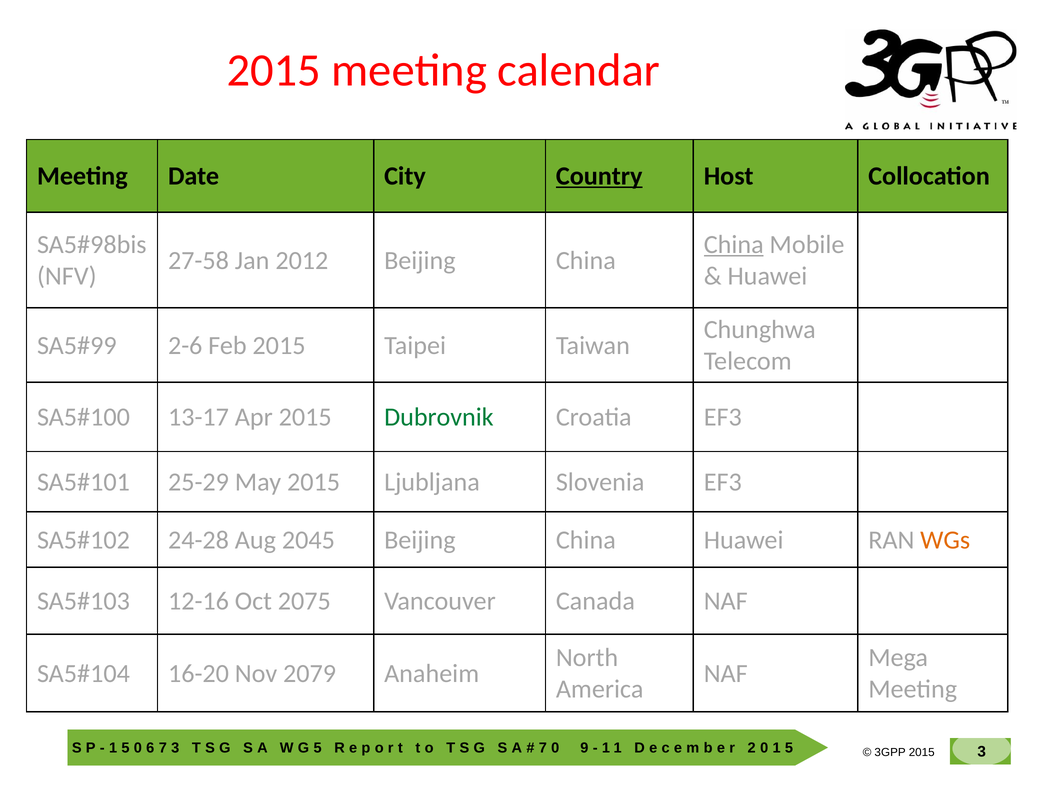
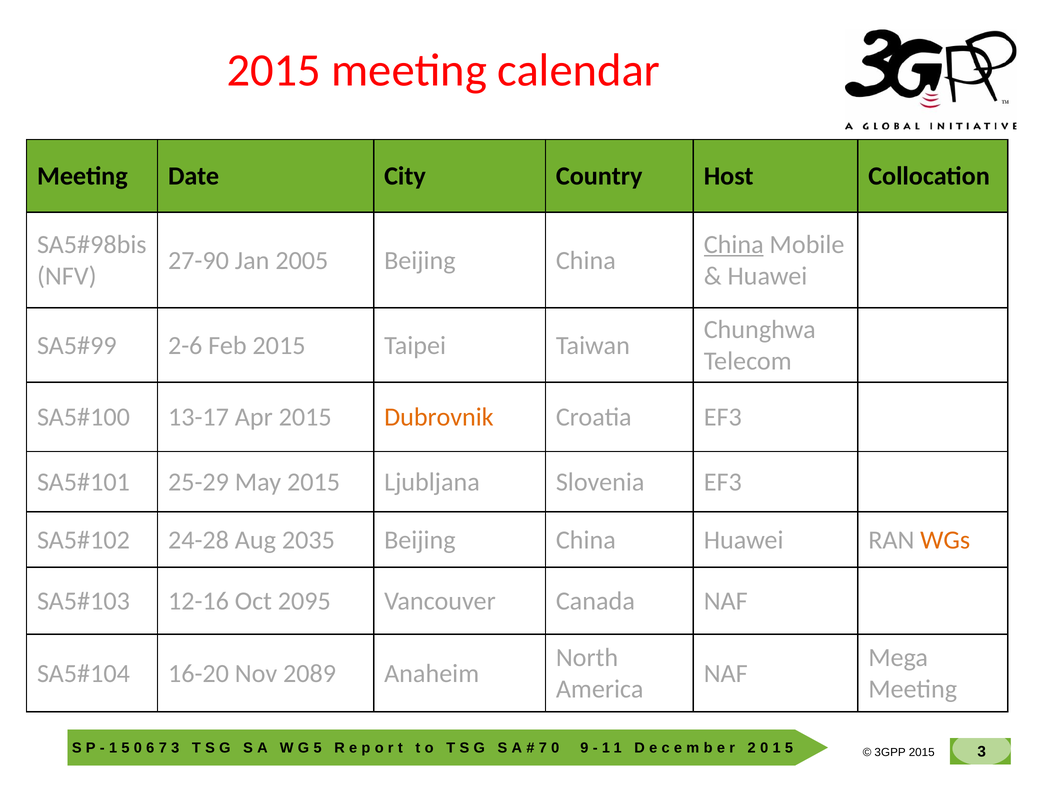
Country underline: present -> none (599, 176)
27-58: 27-58 -> 27-90 (198, 260)
Jan 2012: 2012 -> 2005 (302, 260)
Dubrovnik colour: green -> orange (439, 417)
2045: 2045 -> 2035 (308, 540)
2075: 2075 -> 2095 (304, 601)
2079: 2079 -> 2089 (310, 674)
